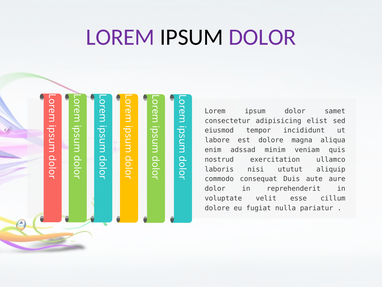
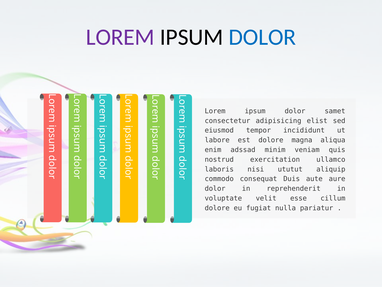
DOLOR colour: purple -> blue (262, 37)
